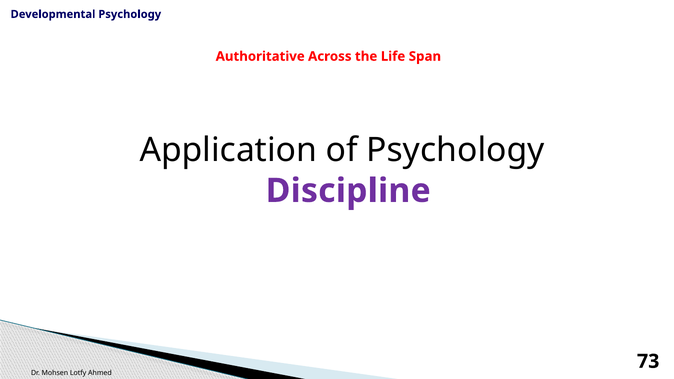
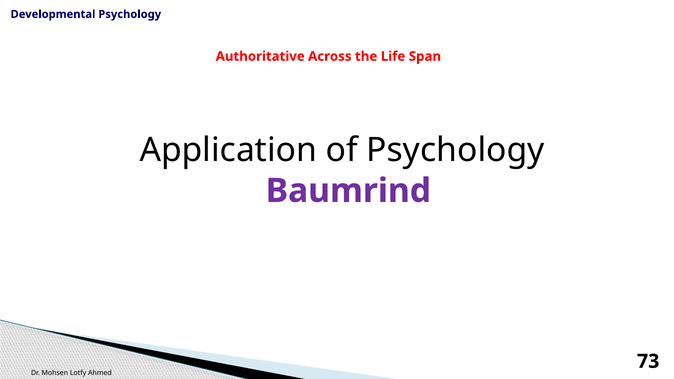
Discipline: Discipline -> Baumrind (348, 191)
